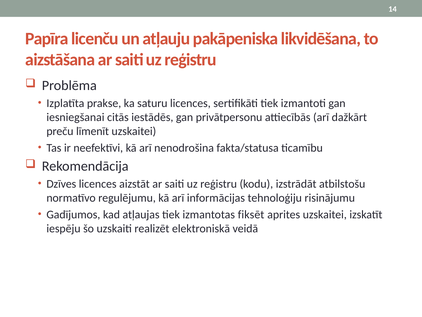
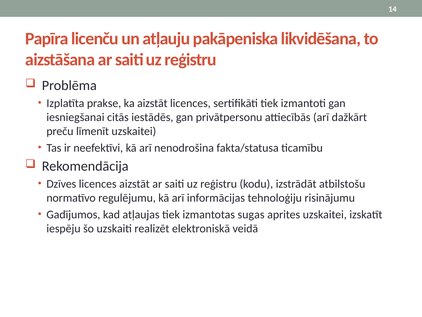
ka saturu: saturu -> aizstāt (152, 103)
fiksēt: fiksēt -> sugas (251, 214)
